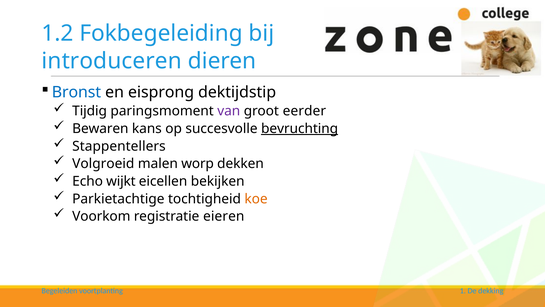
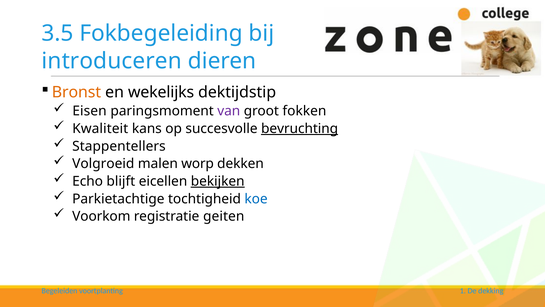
1.2: 1.2 -> 3.5 (58, 33)
Bronst colour: blue -> orange (76, 92)
eisprong: eisprong -> wekelijks (161, 92)
Tijdig: Tijdig -> Eisen (89, 111)
eerder: eerder -> fokken (304, 111)
Bewaren: Bewaren -> Kwaliteit (100, 128)
wijkt: wijkt -> blijft (121, 181)
bekijken underline: none -> present (218, 181)
koe colour: orange -> blue (256, 199)
eieren: eieren -> geiten (224, 216)
